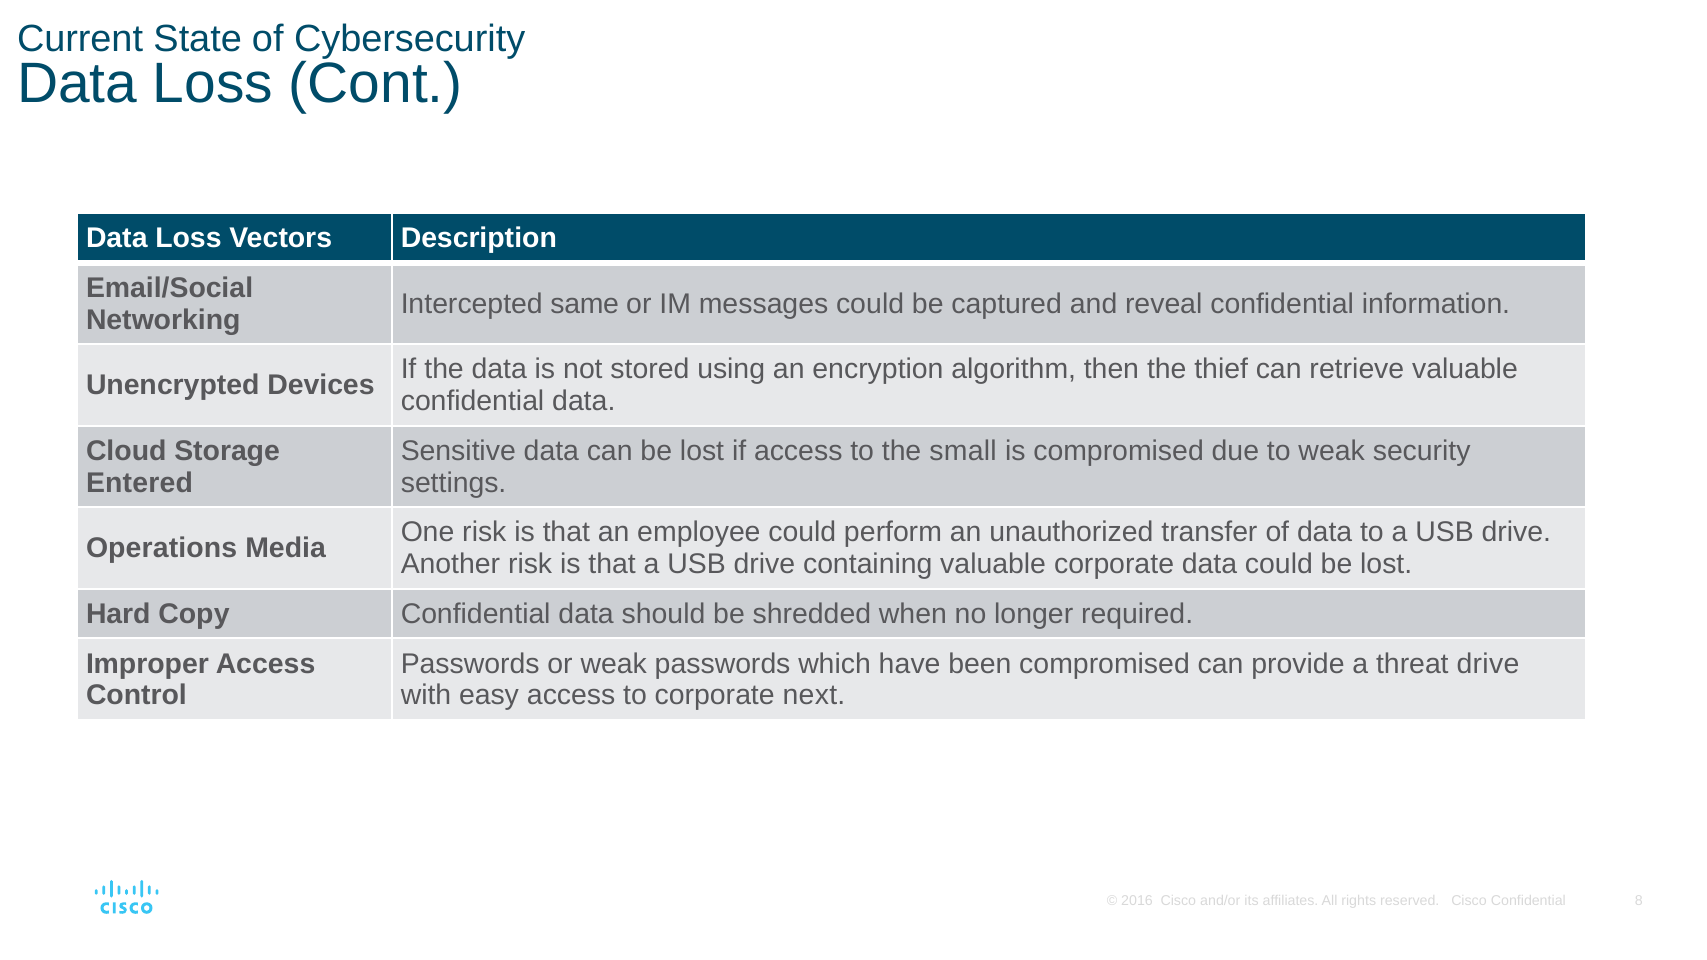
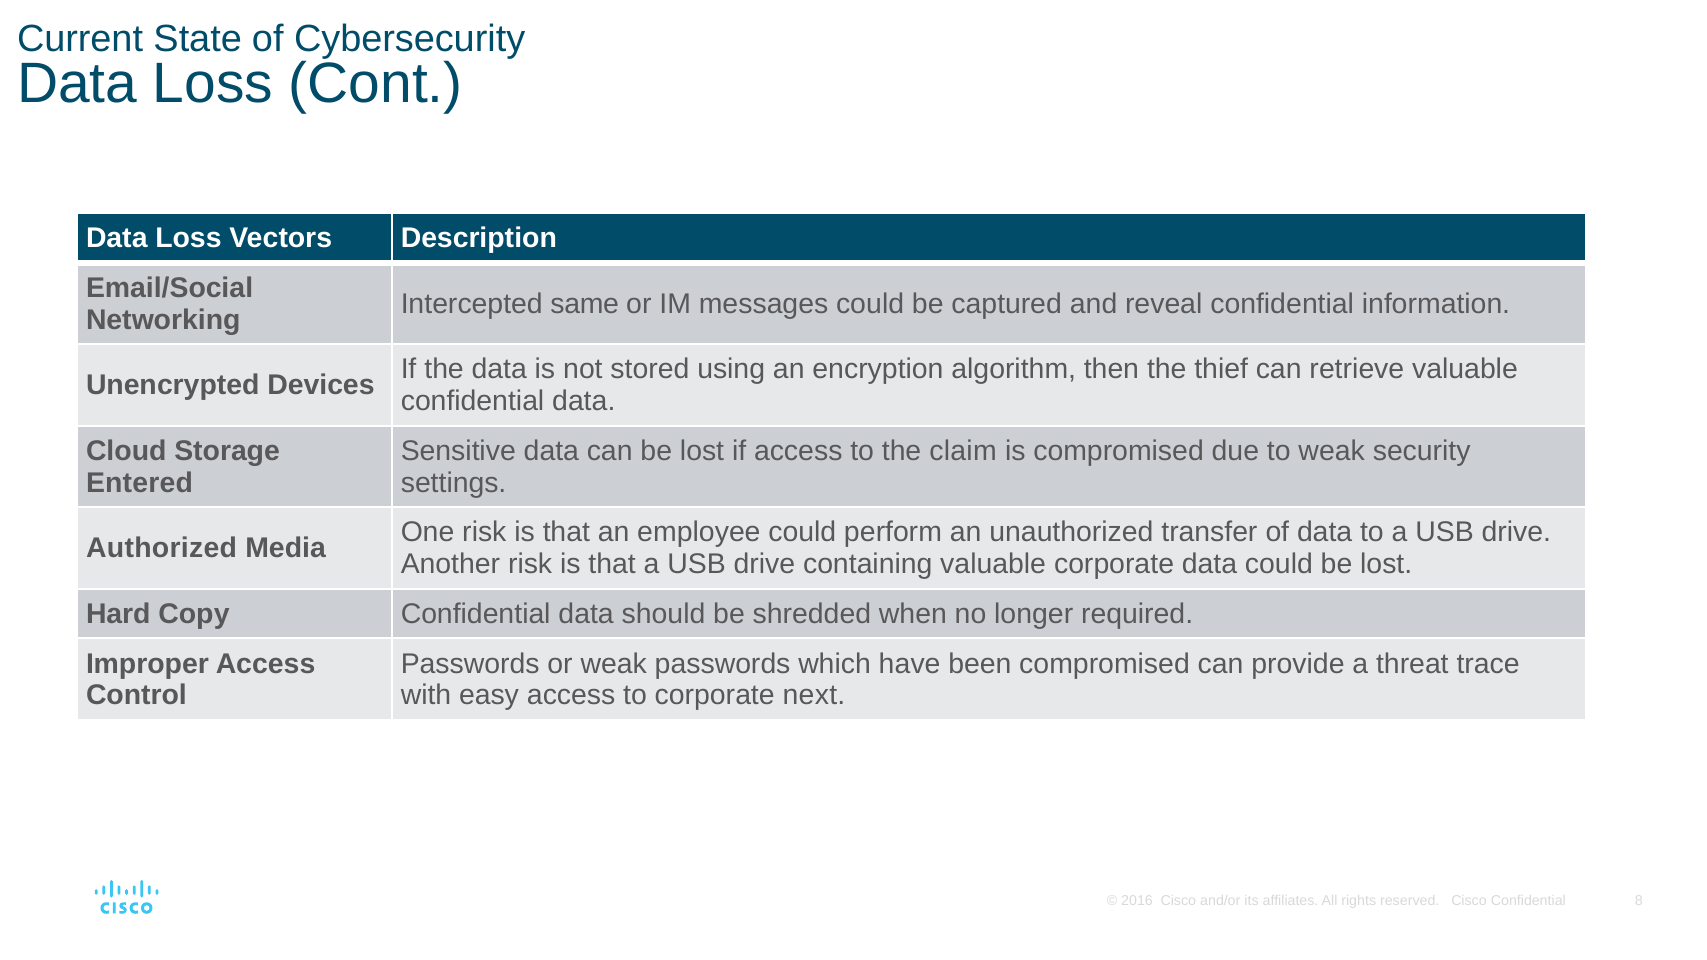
small: small -> claim (963, 451)
Operations: Operations -> Authorized (162, 549)
threat drive: drive -> trace (1488, 664)
